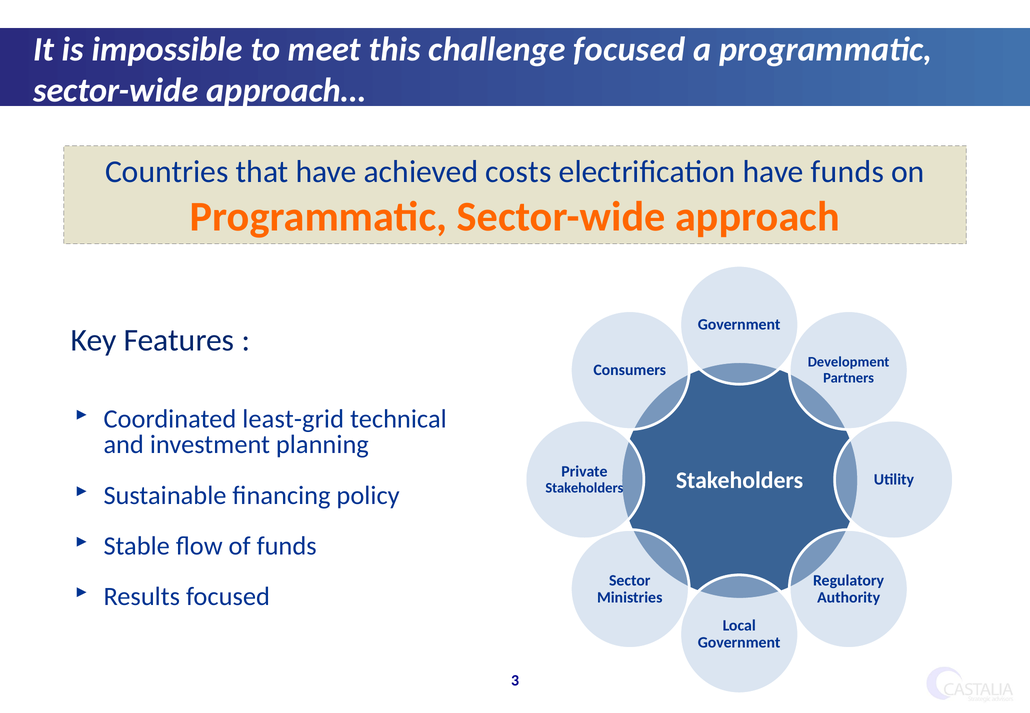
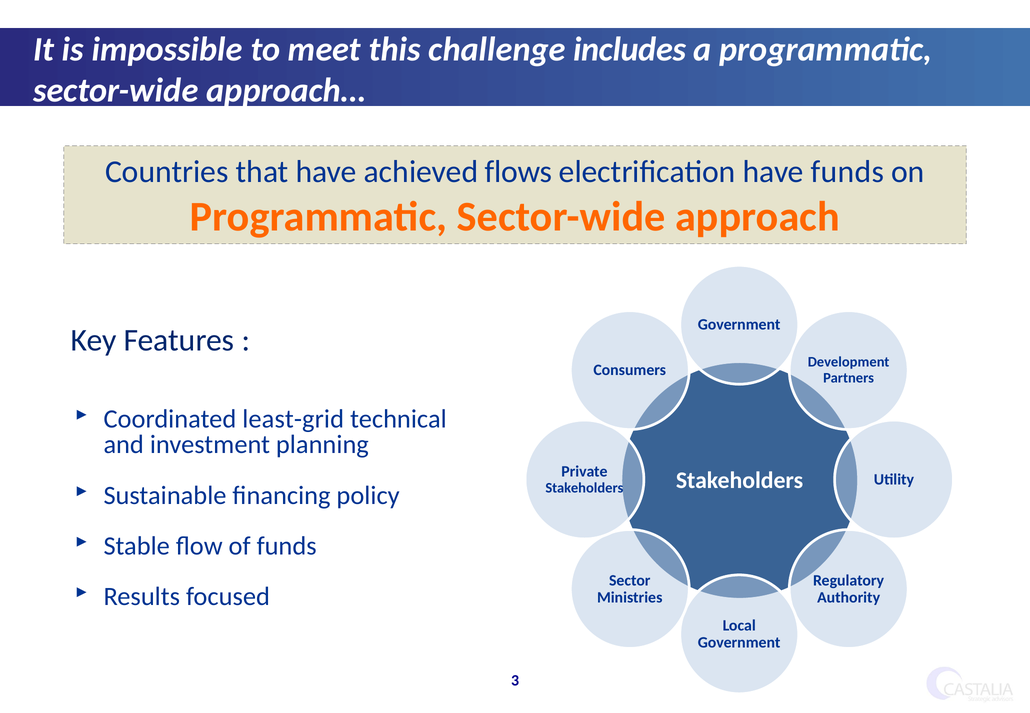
challenge focused: focused -> includes (630, 49)
costs: costs -> flows (519, 172)
